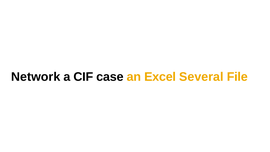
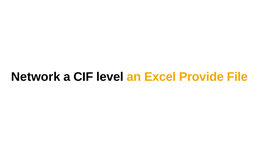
case: case -> level (110, 77)
Several: Several -> Provide (201, 77)
